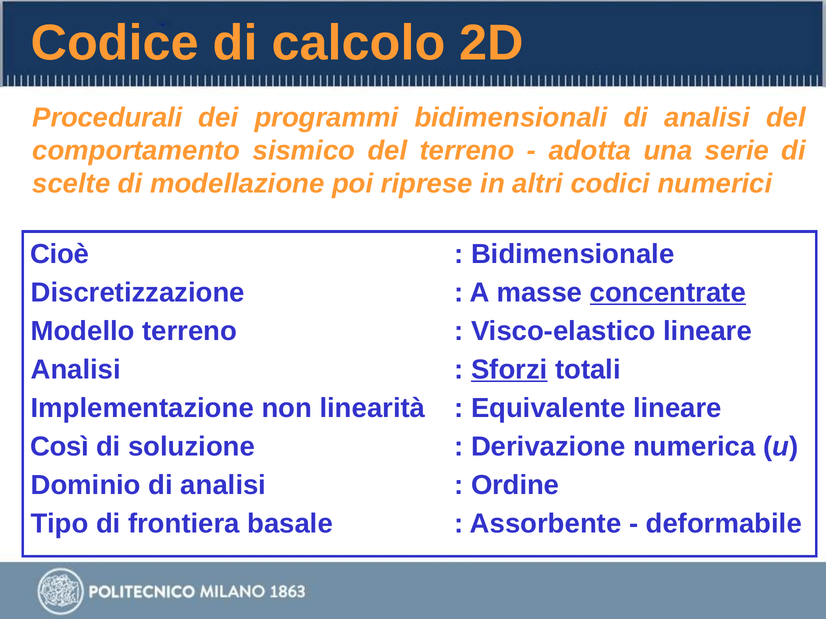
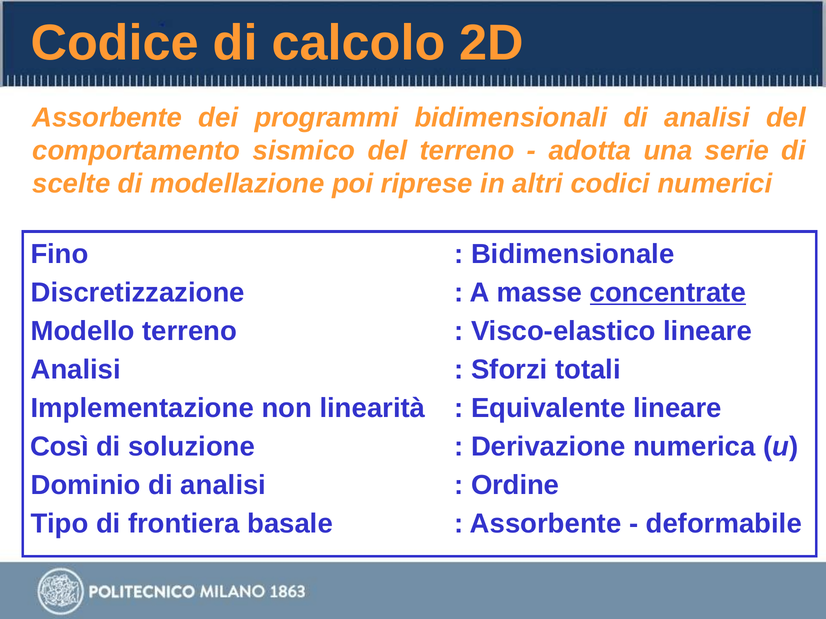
Procedurali: Procedurali -> Assorbente (107, 118)
Cioè: Cioè -> Fino (60, 254)
Sforzi underline: present -> none (509, 370)
